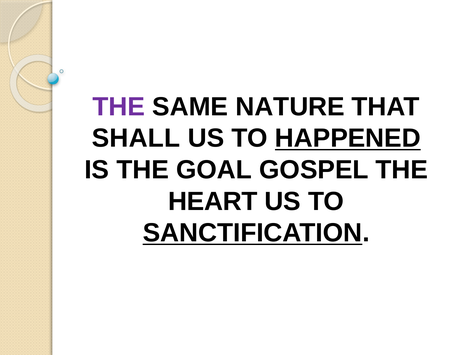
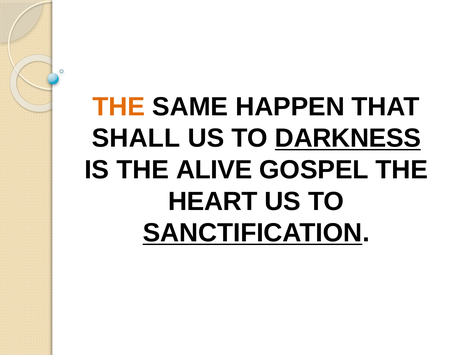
THE colour: purple -> orange (119, 107)
NATURE: NATURE -> HAPPEN (290, 107)
HAPPENED: HAPPENED -> DARKNESS (348, 138)
GOAL: GOAL -> ALIVE (214, 170)
